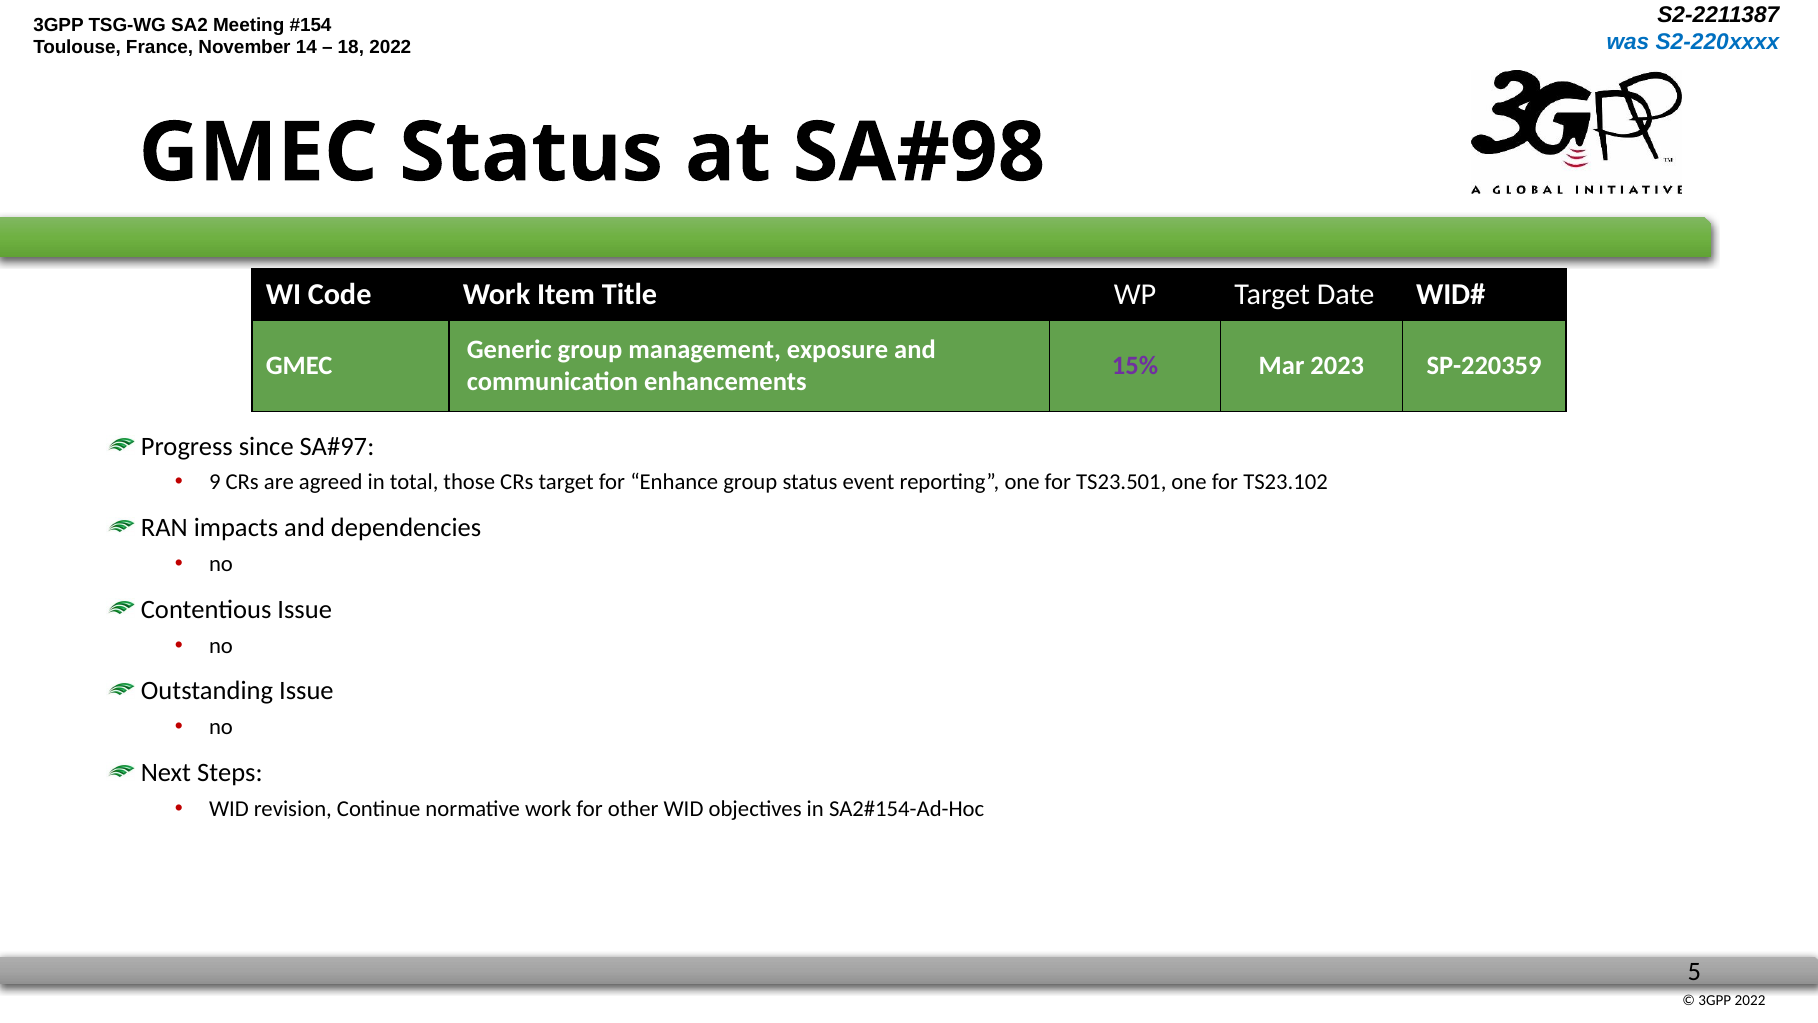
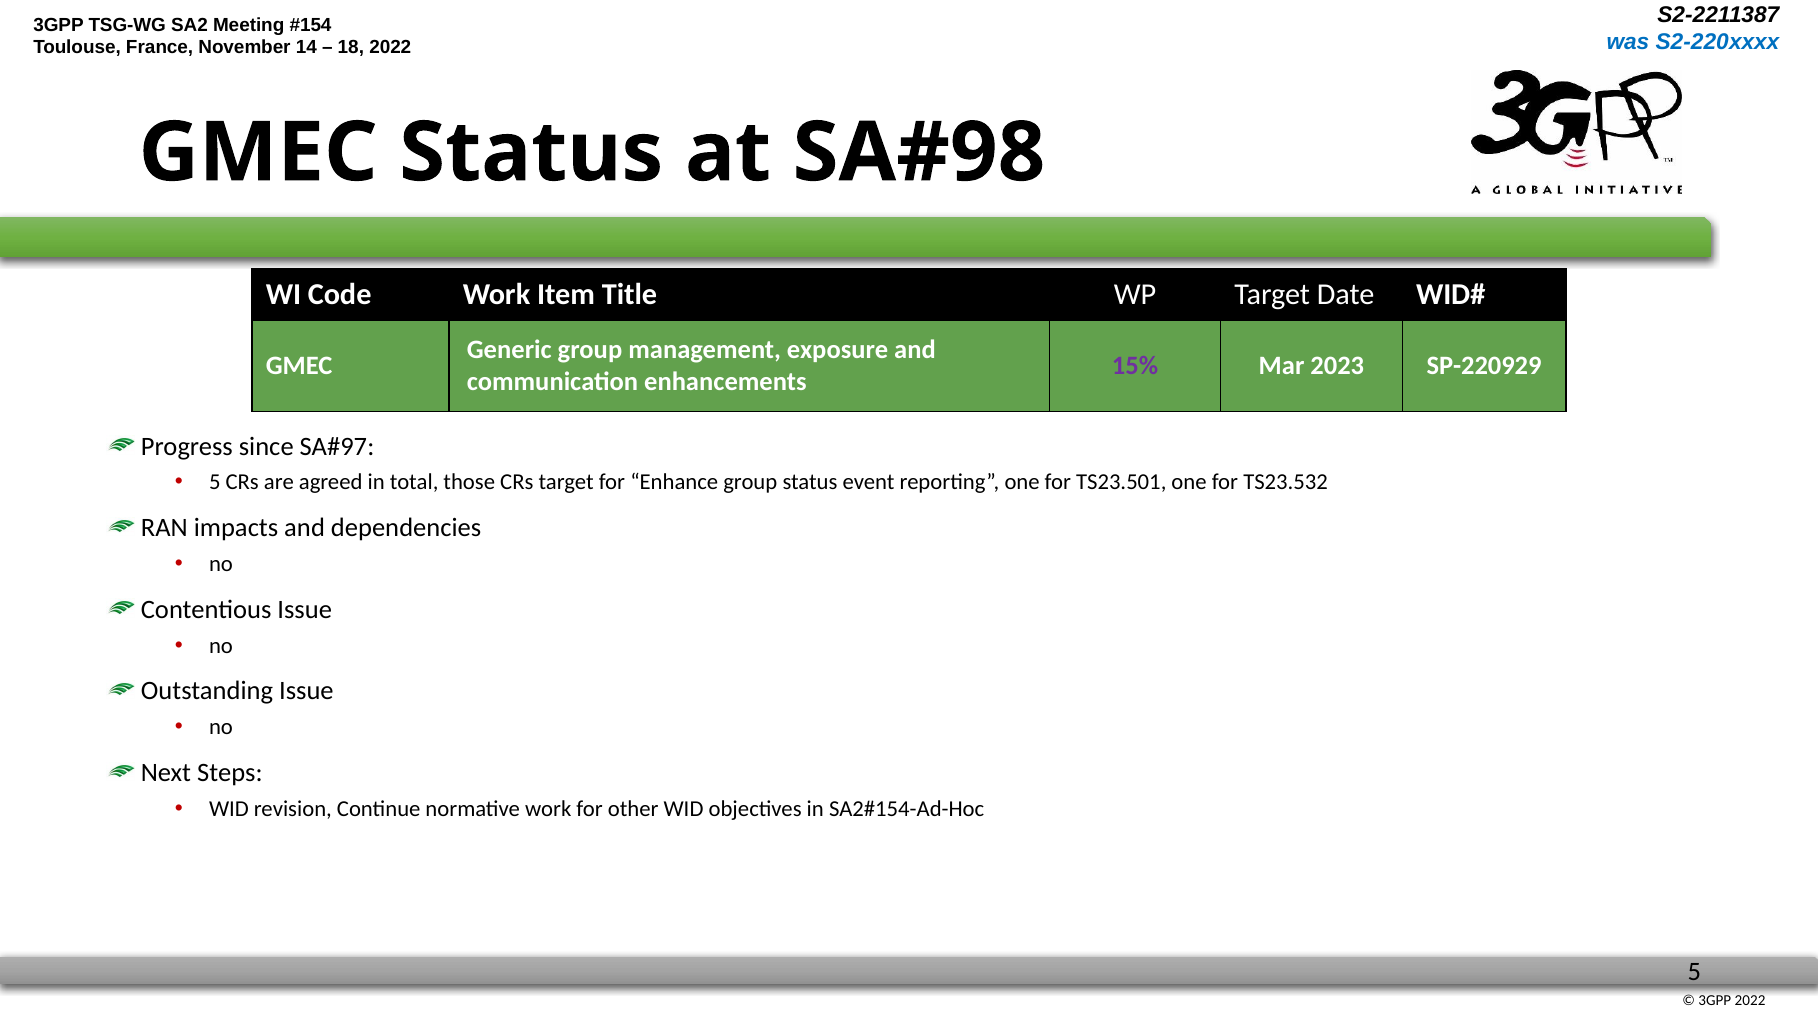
SP-220359: SP-220359 -> SP-220929 (1484, 366)
9: 9 -> 5 (215, 482)
TS23.102: TS23.102 -> TS23.532 (1286, 482)
